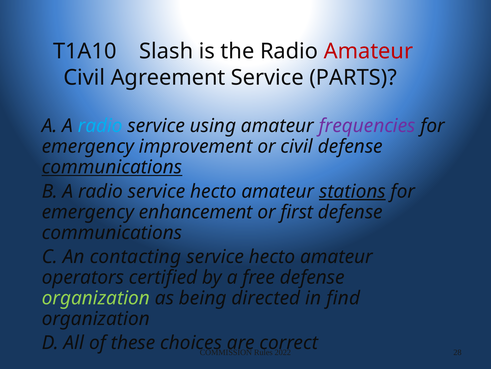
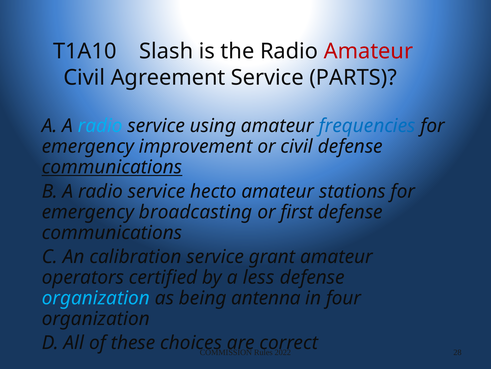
frequencies colour: purple -> blue (367, 126)
stations underline: present -> none (352, 191)
enhancement: enhancement -> broadcasting (196, 212)
contacting: contacting -> calibration (136, 256)
hecto: hecto -> grant (272, 256)
free: free -> less (259, 277)
organization colour: light green -> light blue (96, 298)
directed: directed -> antenna (266, 298)
find: find -> four (344, 298)
